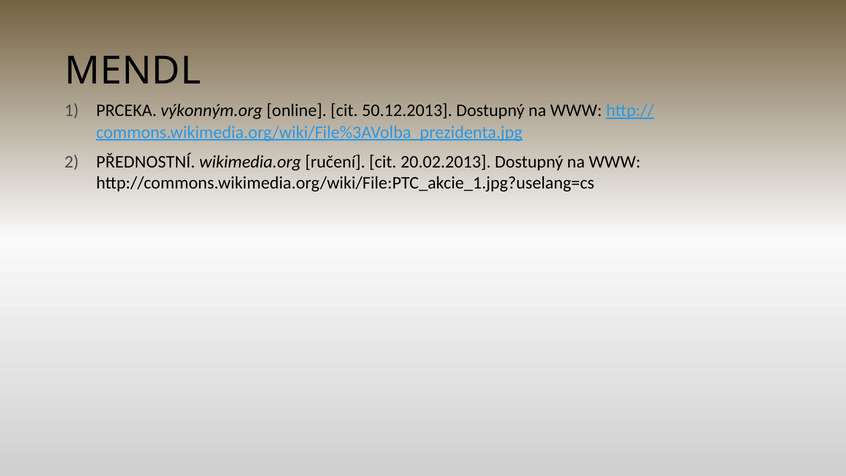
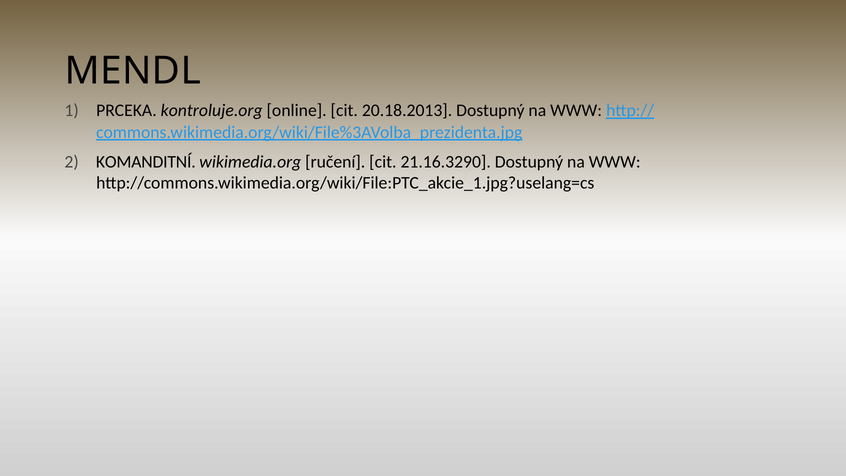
výkonným.org: výkonným.org -> kontroluje.org (212, 111)
50.12.2013: 50.12.2013 -> 20.18.2013 (407, 111)
PŘEDNOSTNÍ: PŘEDNOSTNÍ -> KOMANDITNÍ (146, 162)
20.02.2013: 20.02.2013 -> 21.16.3290 (446, 162)
